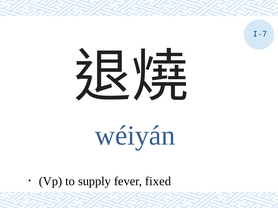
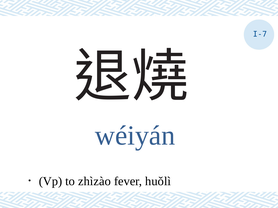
supply: supply -> zhìzào (94, 182)
fixed: fixed -> huǒlì (158, 182)
